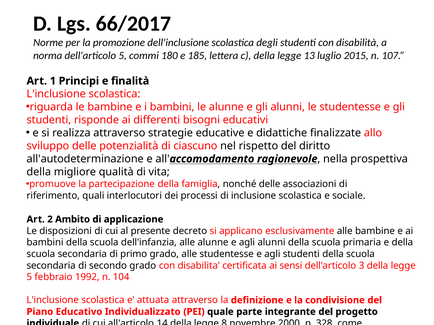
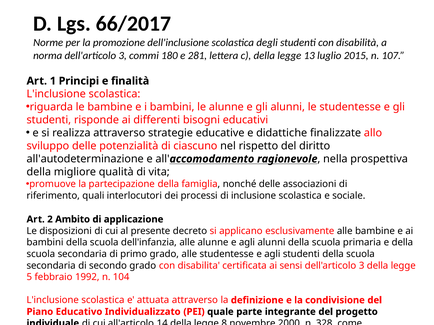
norma dell'articolo 5: 5 -> 3 (123, 56)
185: 185 -> 281 (197, 56)
